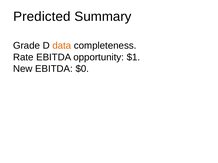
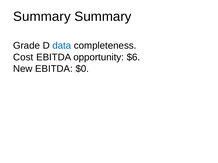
Predicted: Predicted -> Summary (42, 17)
data colour: orange -> blue (62, 46)
Rate: Rate -> Cost (23, 57)
$1: $1 -> $6 (133, 57)
